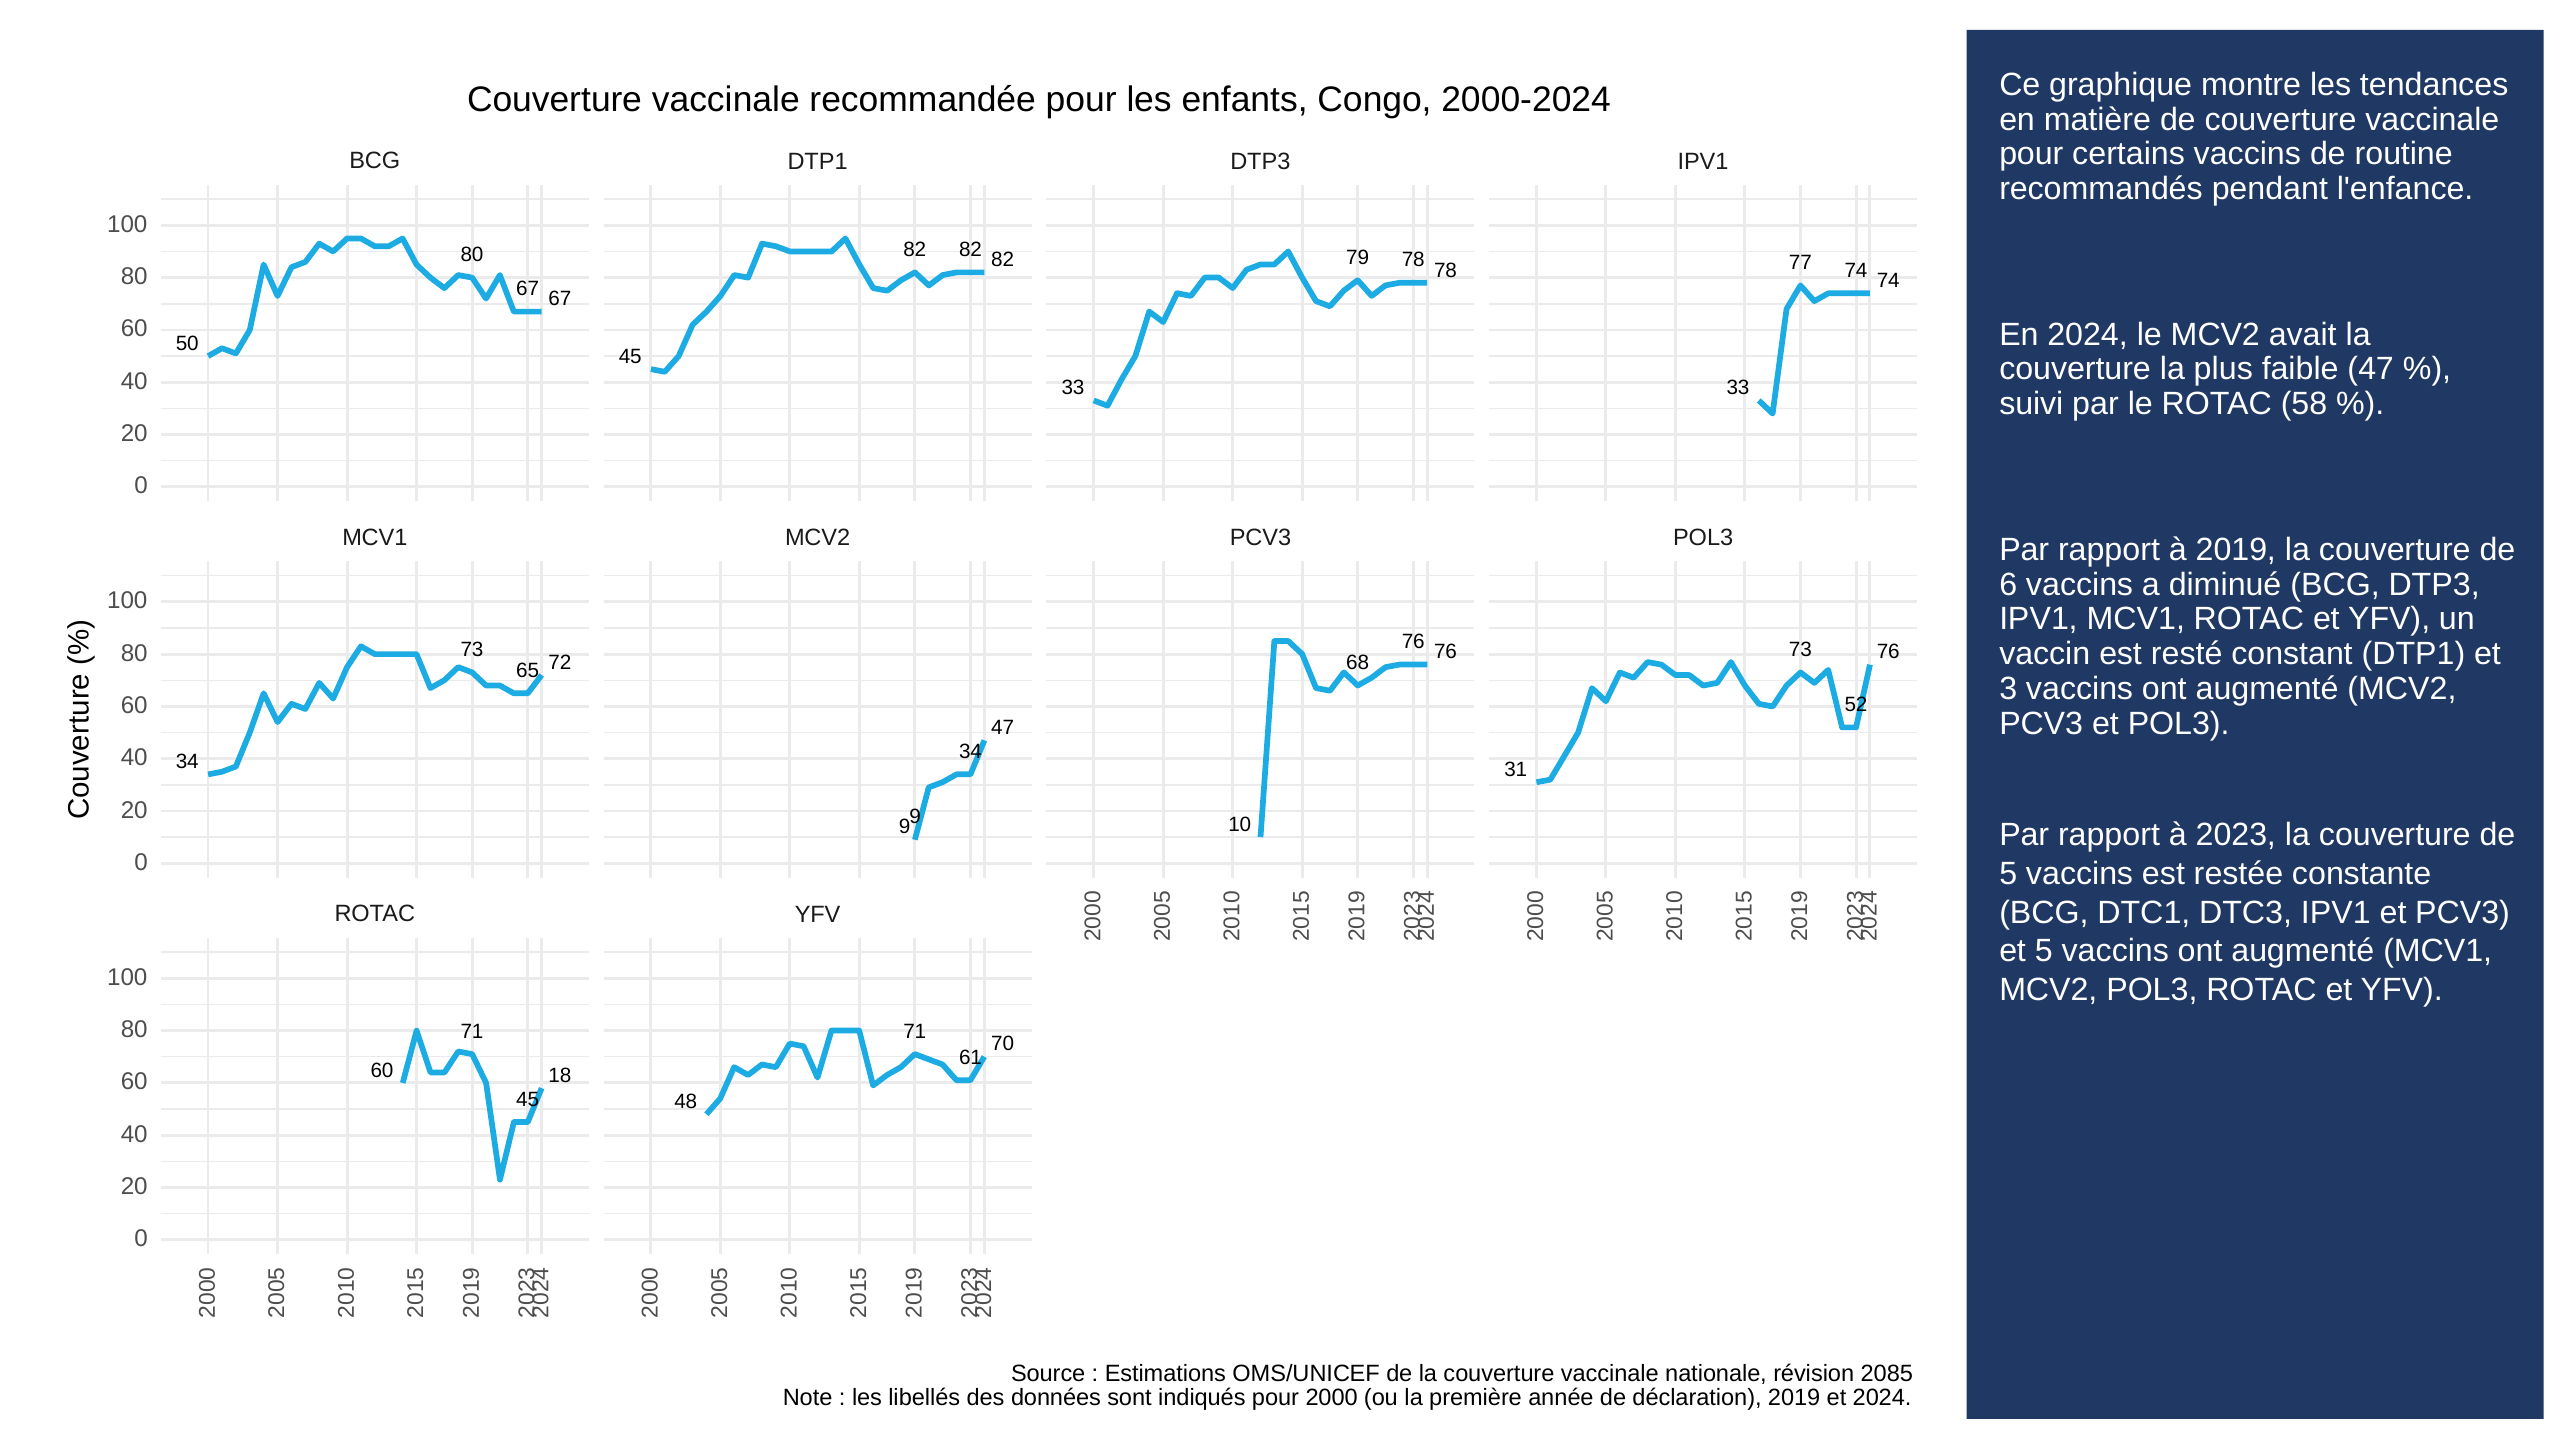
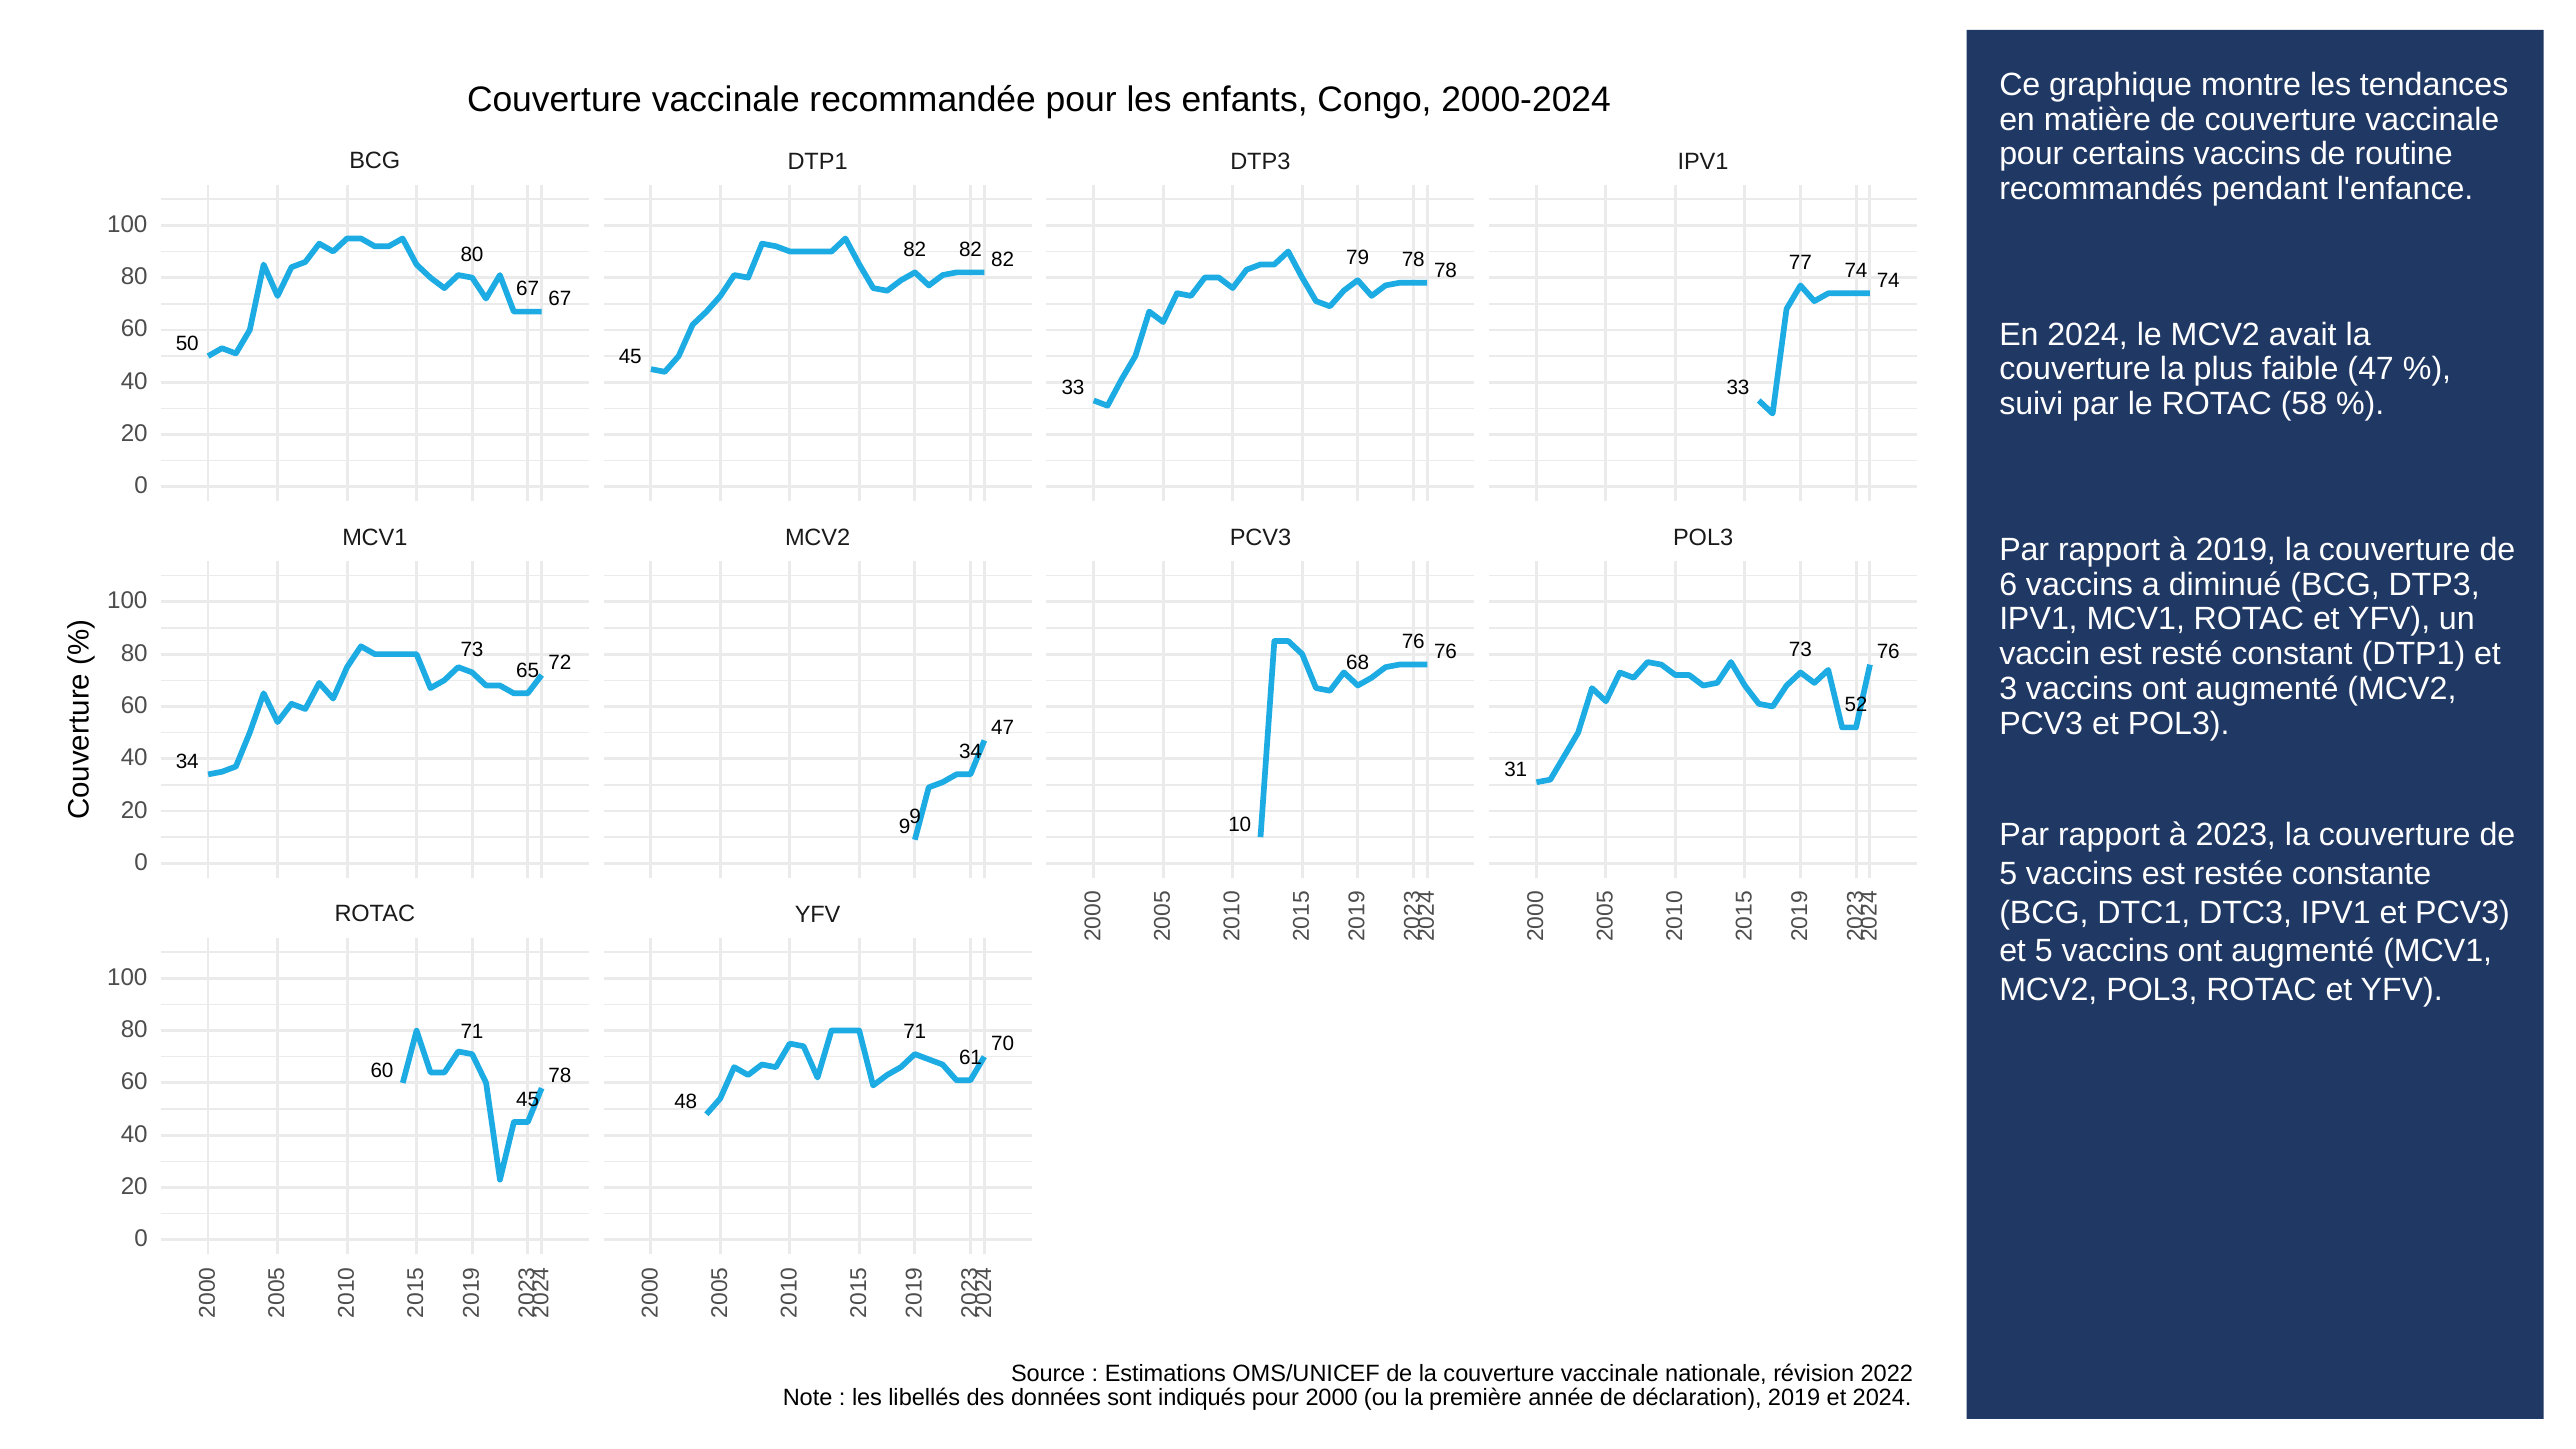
60 18: 18 -> 78 (560, 1075)
2085: 2085 -> 2022 (1887, 1373)
